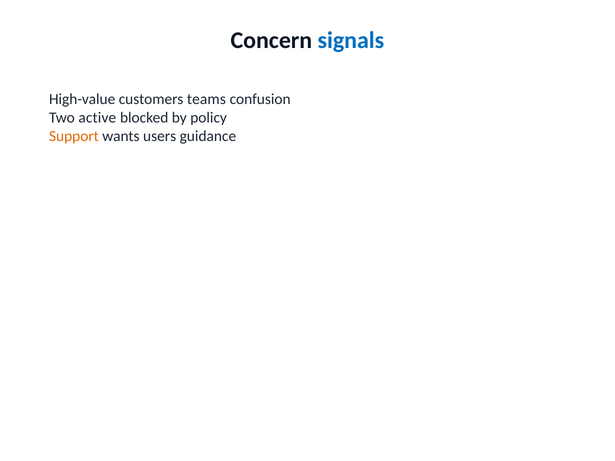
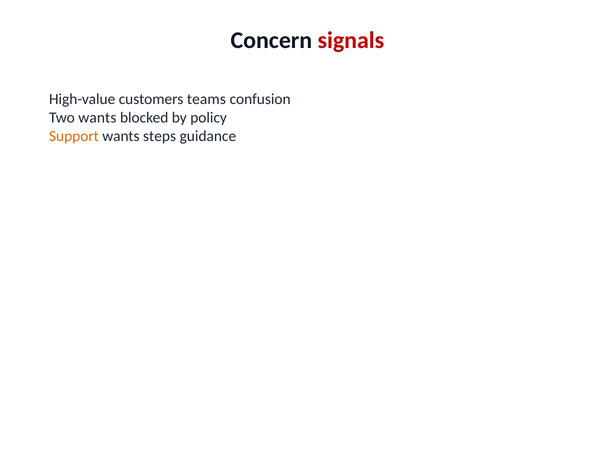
signals colour: blue -> red (351, 41)
Two active: active -> wants (97, 118)
users: users -> steps (160, 136)
